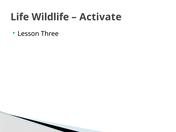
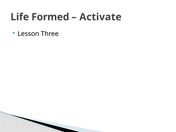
Wildlife: Wildlife -> Formed (50, 17)
